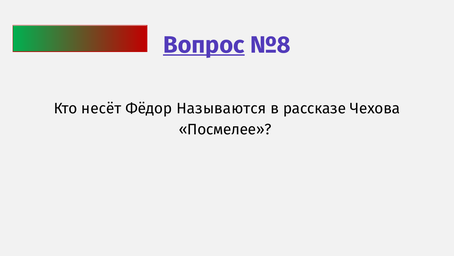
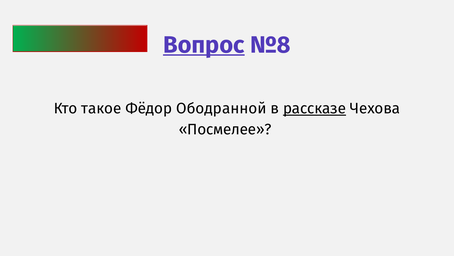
несёт: несёт -> такое (101, 108)
Называются: Называются -> Ободранной (221, 108)
рассказе underline: none -> present (315, 108)
